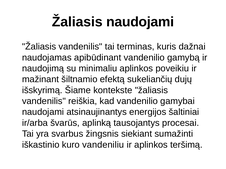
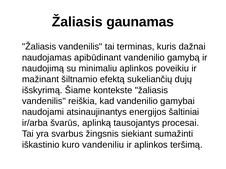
Žaliasis naudojami: naudojami -> gaunamas (140, 22)
